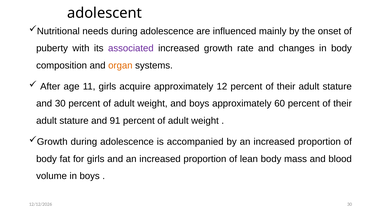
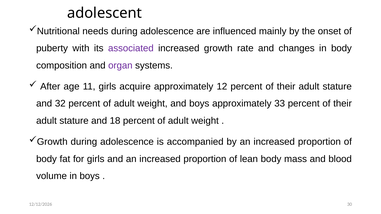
organ colour: orange -> purple (120, 65)
and 30: 30 -> 32 (60, 104)
60: 60 -> 33 (280, 104)
91: 91 -> 18 (115, 121)
